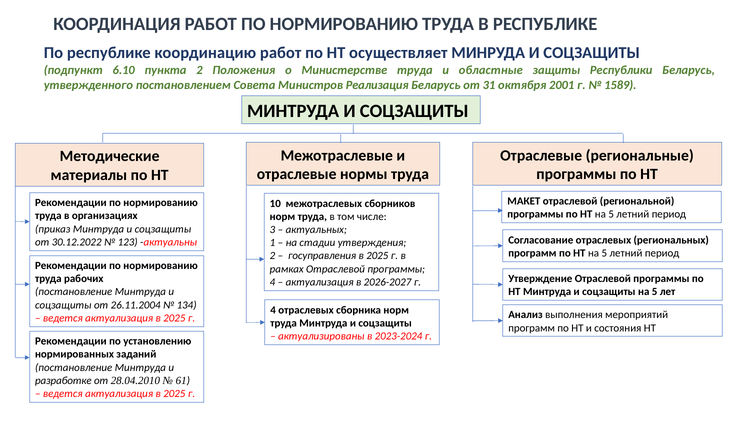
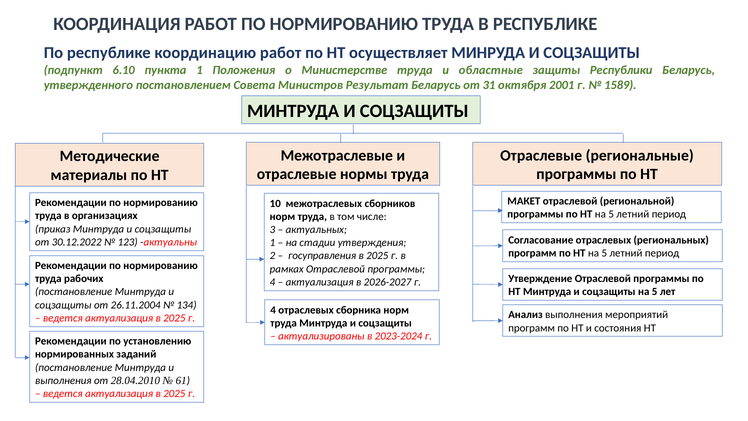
пункта 2: 2 -> 1 (200, 70)
Реализация: Реализация -> Результат (377, 85)
разработке: разработке -> выполнения (63, 380)
